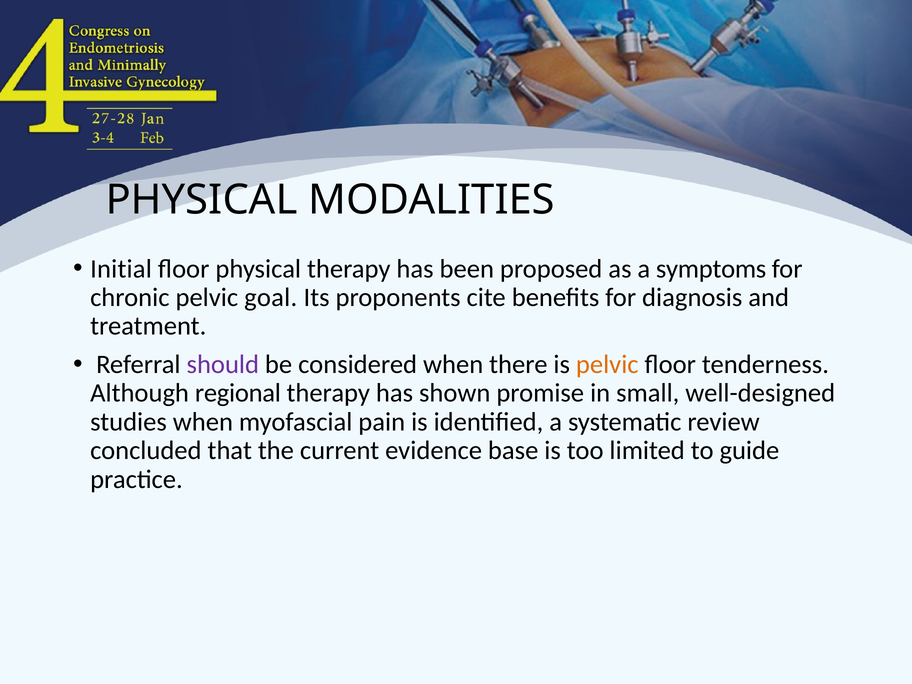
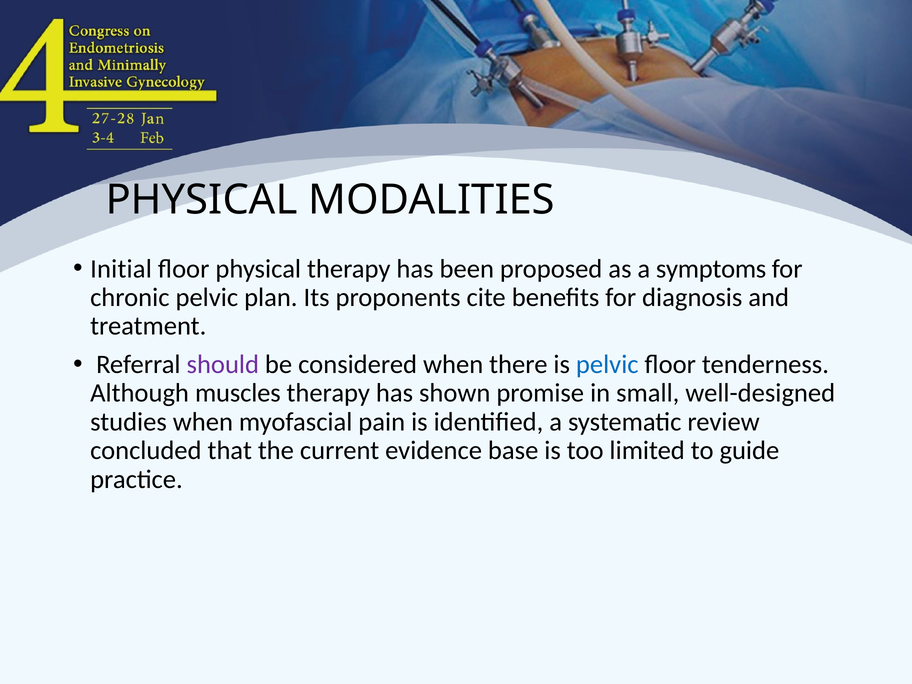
goal: goal -> plan (271, 297)
pelvic colour: orange -> blue (607, 364)
regional: regional -> muscles (238, 393)
